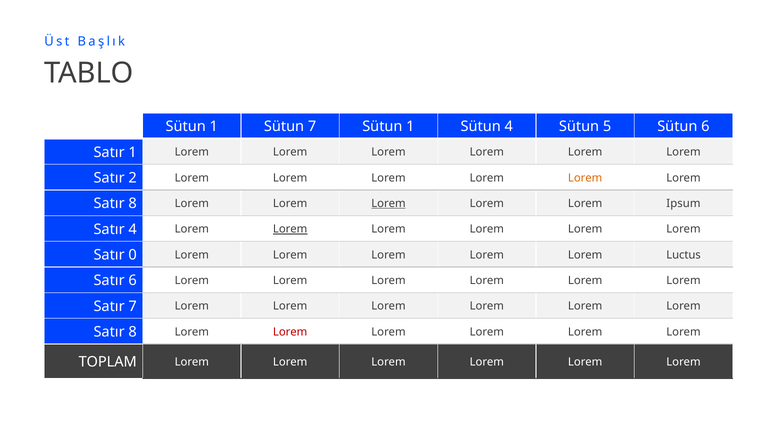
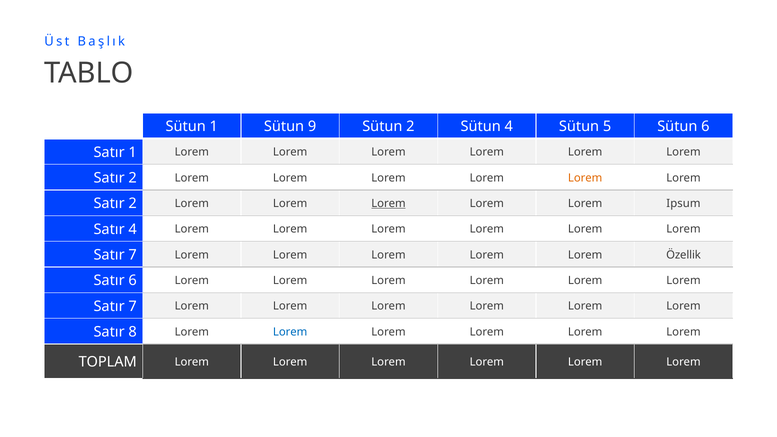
Sütun 7: 7 -> 9 (312, 127)
1: 1 -> 2 (410, 127)
8: 8 -> 2 (133, 204)
Lorem underline: present -> none (290, 229)
0: 0 -> 7 (133, 255)
Luctus: Luctus -> Özellik (684, 255)
Lorem colour: red -> blue (290, 332)
